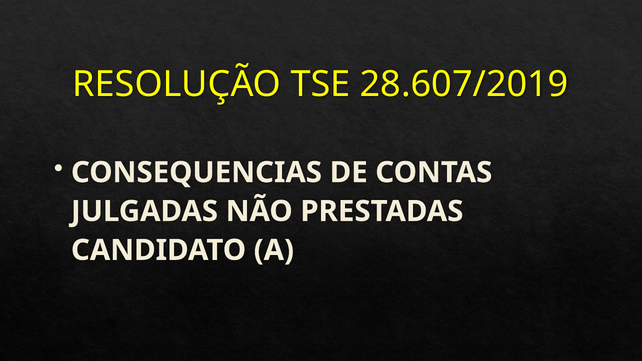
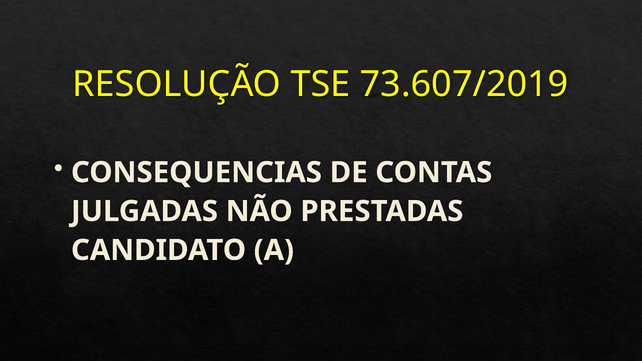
28.607/2019: 28.607/2019 -> 73.607/2019 (464, 84)
